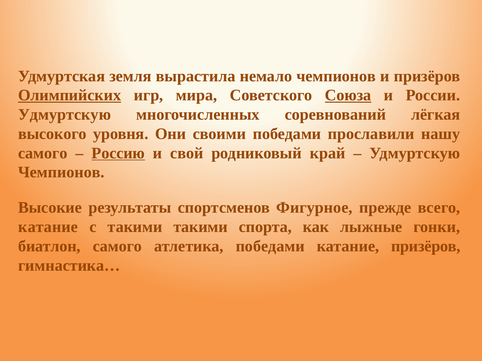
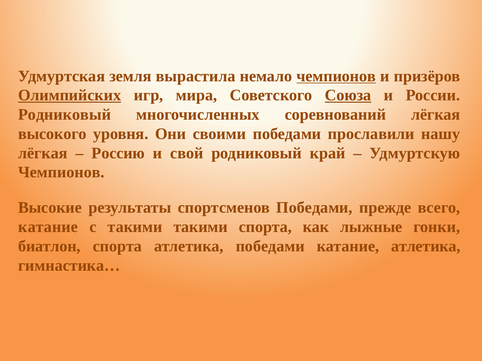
чемпионов underline: none -> present (336, 76)
Удмуртскую: Удмуртскую -> Родниковый (64, 115)
самого: самого -> лёгкая (43, 153)
Россию underline: present -> none (118, 153)
спортсменов Фигурное: Фигурное -> Победами (314, 208)
биатлон самого: самого -> спорта (117, 246)
катание призёров: призёров -> атлетика (426, 246)
